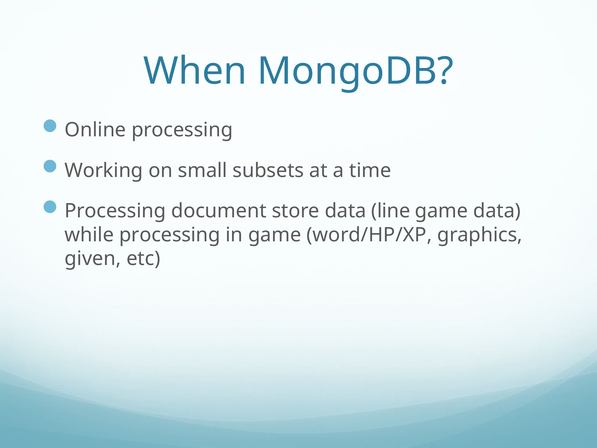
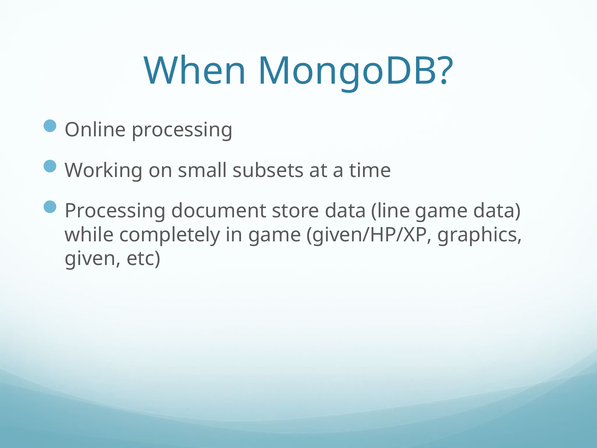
while processing: processing -> completely (170, 235)
word/HP/XP: word/HP/XP -> given/HP/XP (369, 235)
